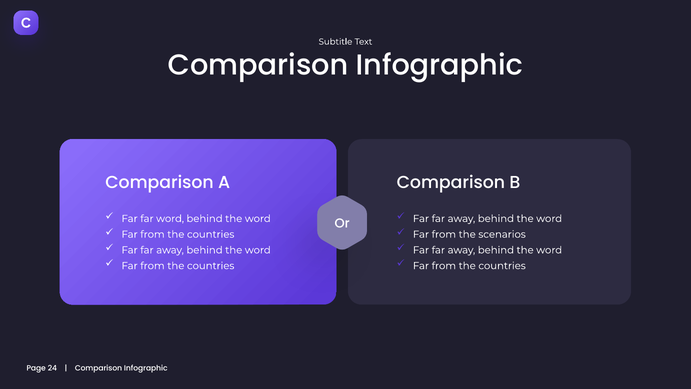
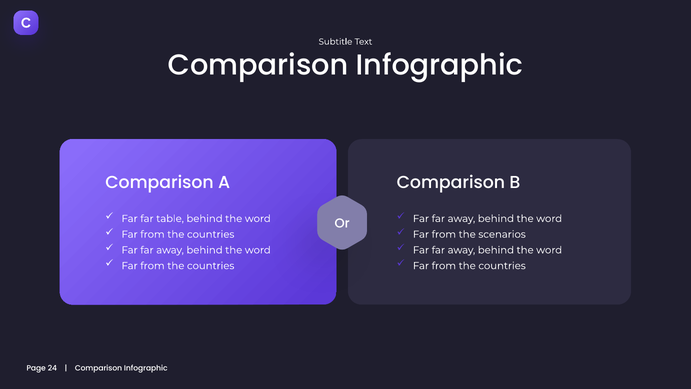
far word: word -> table (170, 218)
